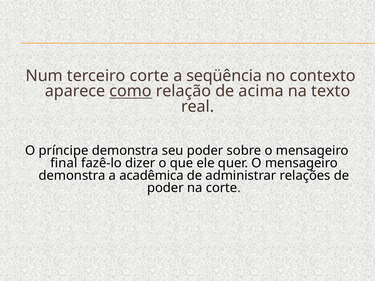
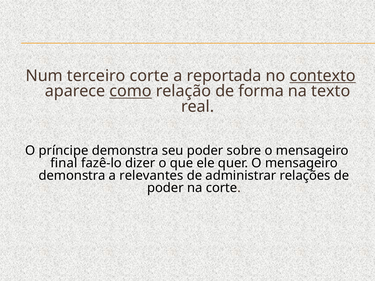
seqüência: seqüência -> reportada (224, 76)
contexto underline: none -> present (323, 76)
acima: acima -> forma (261, 91)
acadêmica: acadêmica -> relevantes (151, 176)
